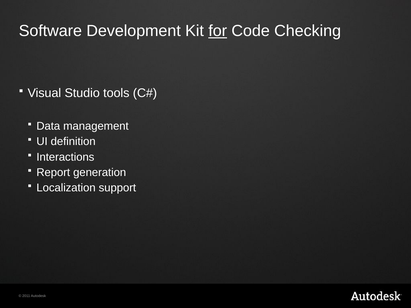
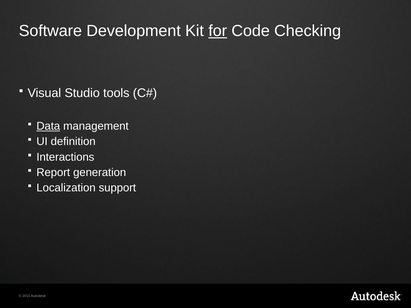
Data underline: none -> present (48, 126)
